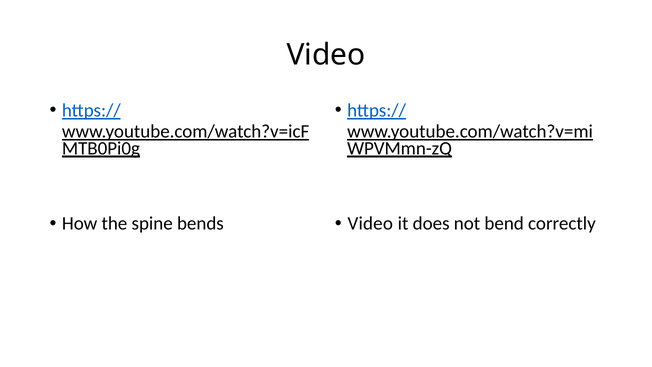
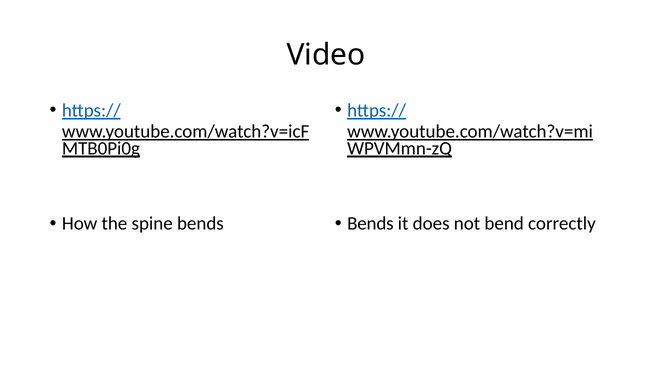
Video: Video -> Bends (370, 223)
